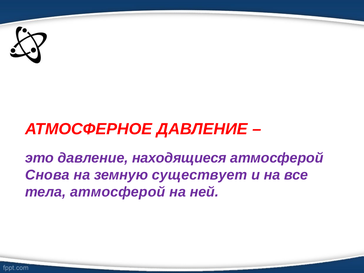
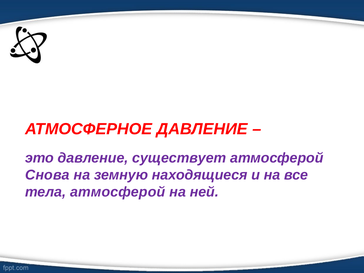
находящиеся: находящиеся -> существует (179, 158)
существует: существует -> находящиеся (200, 175)
